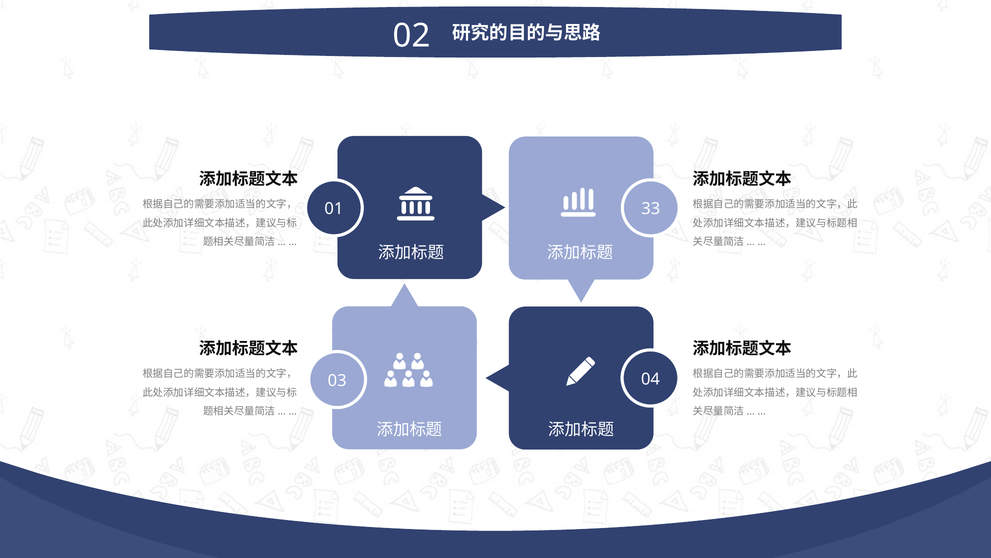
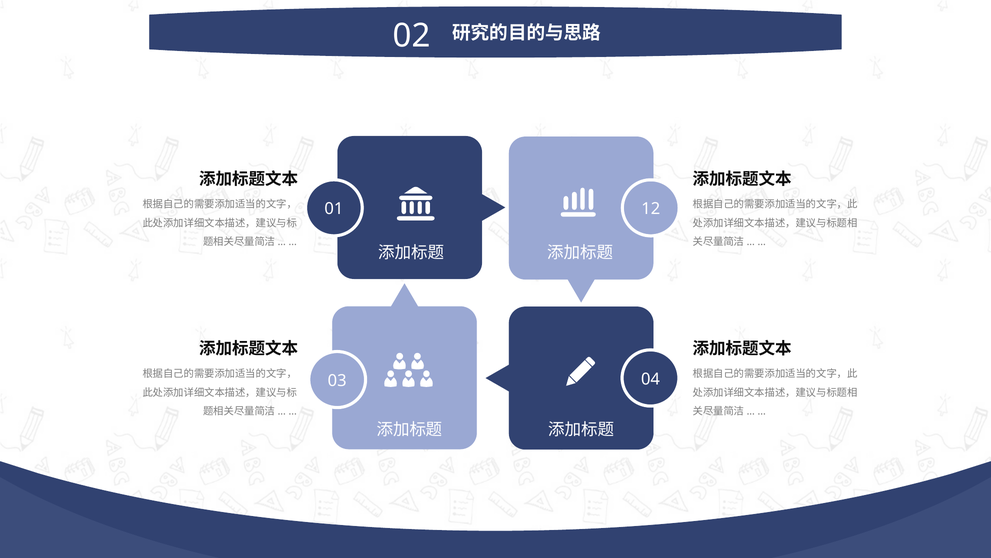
33: 33 -> 12 (651, 209)
